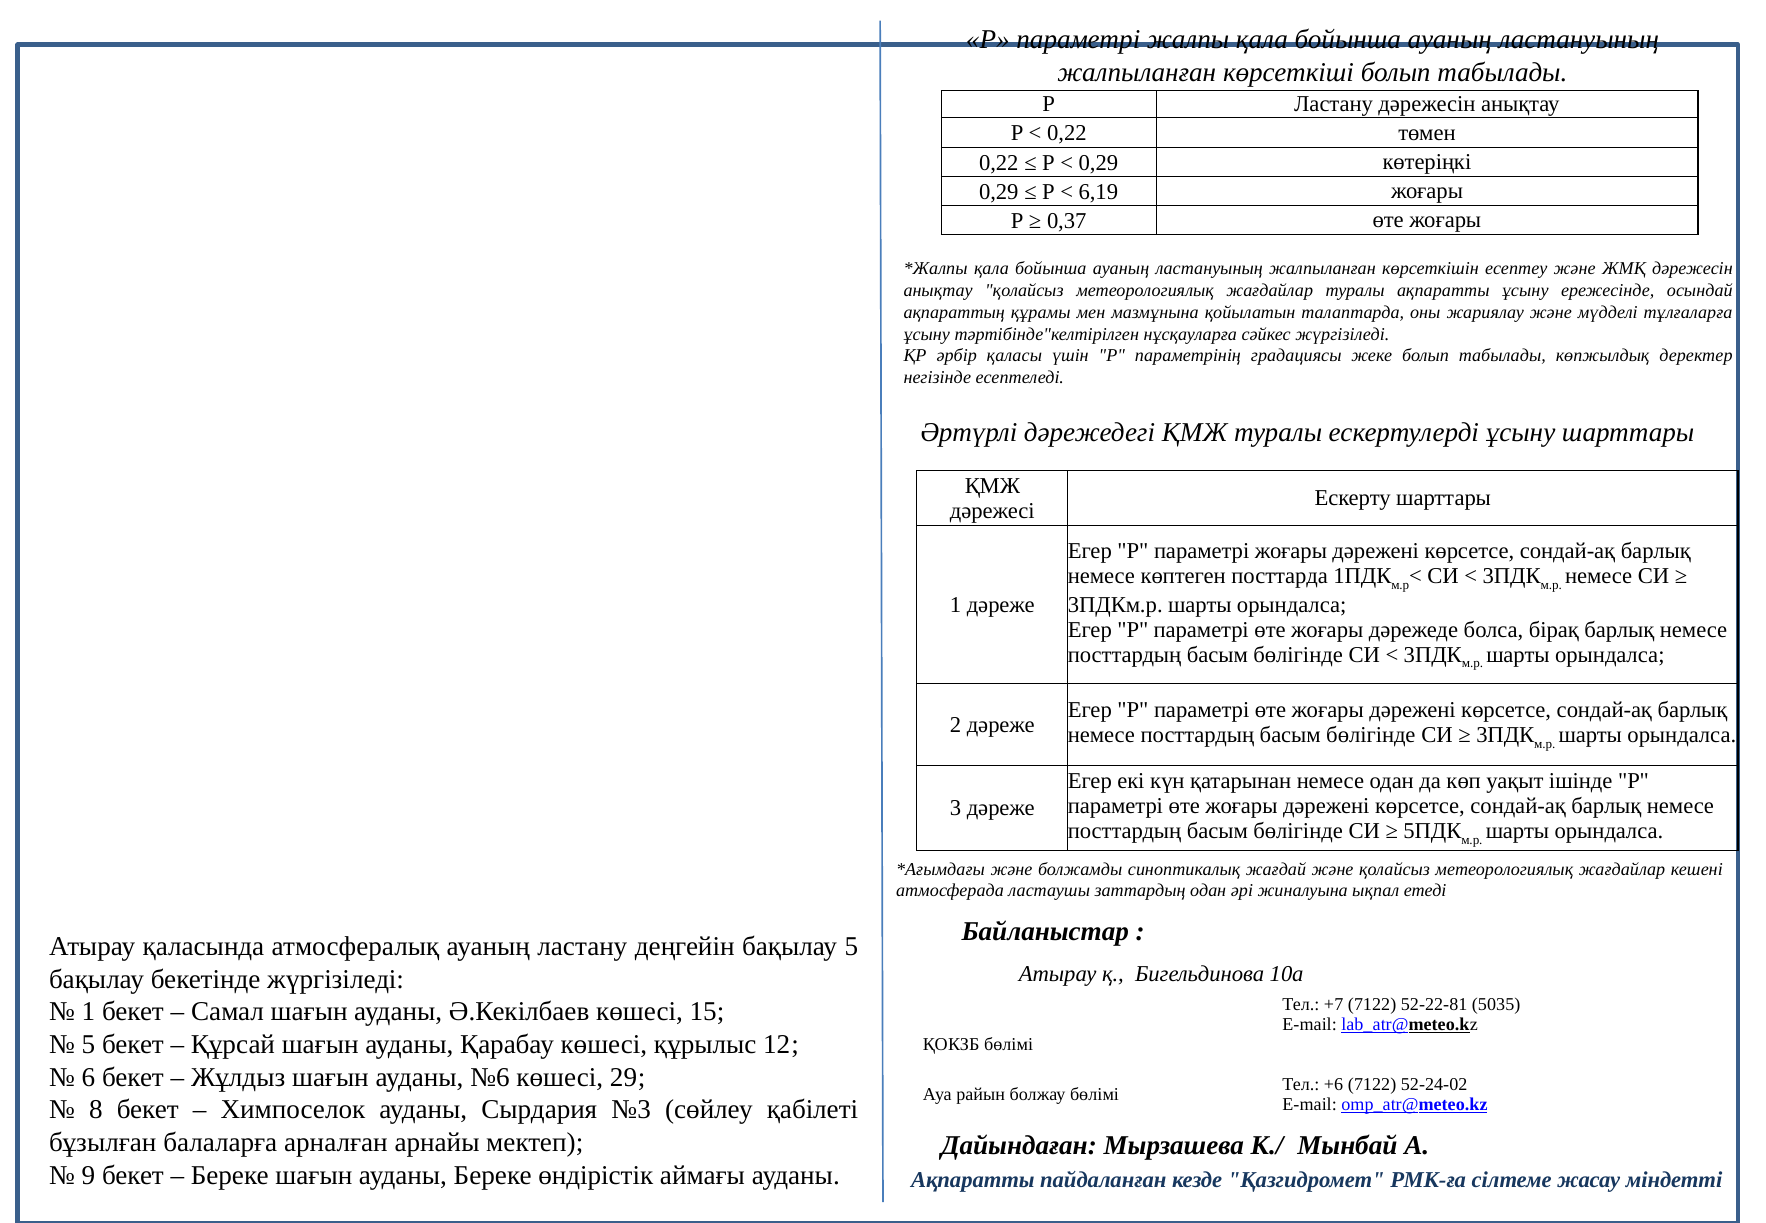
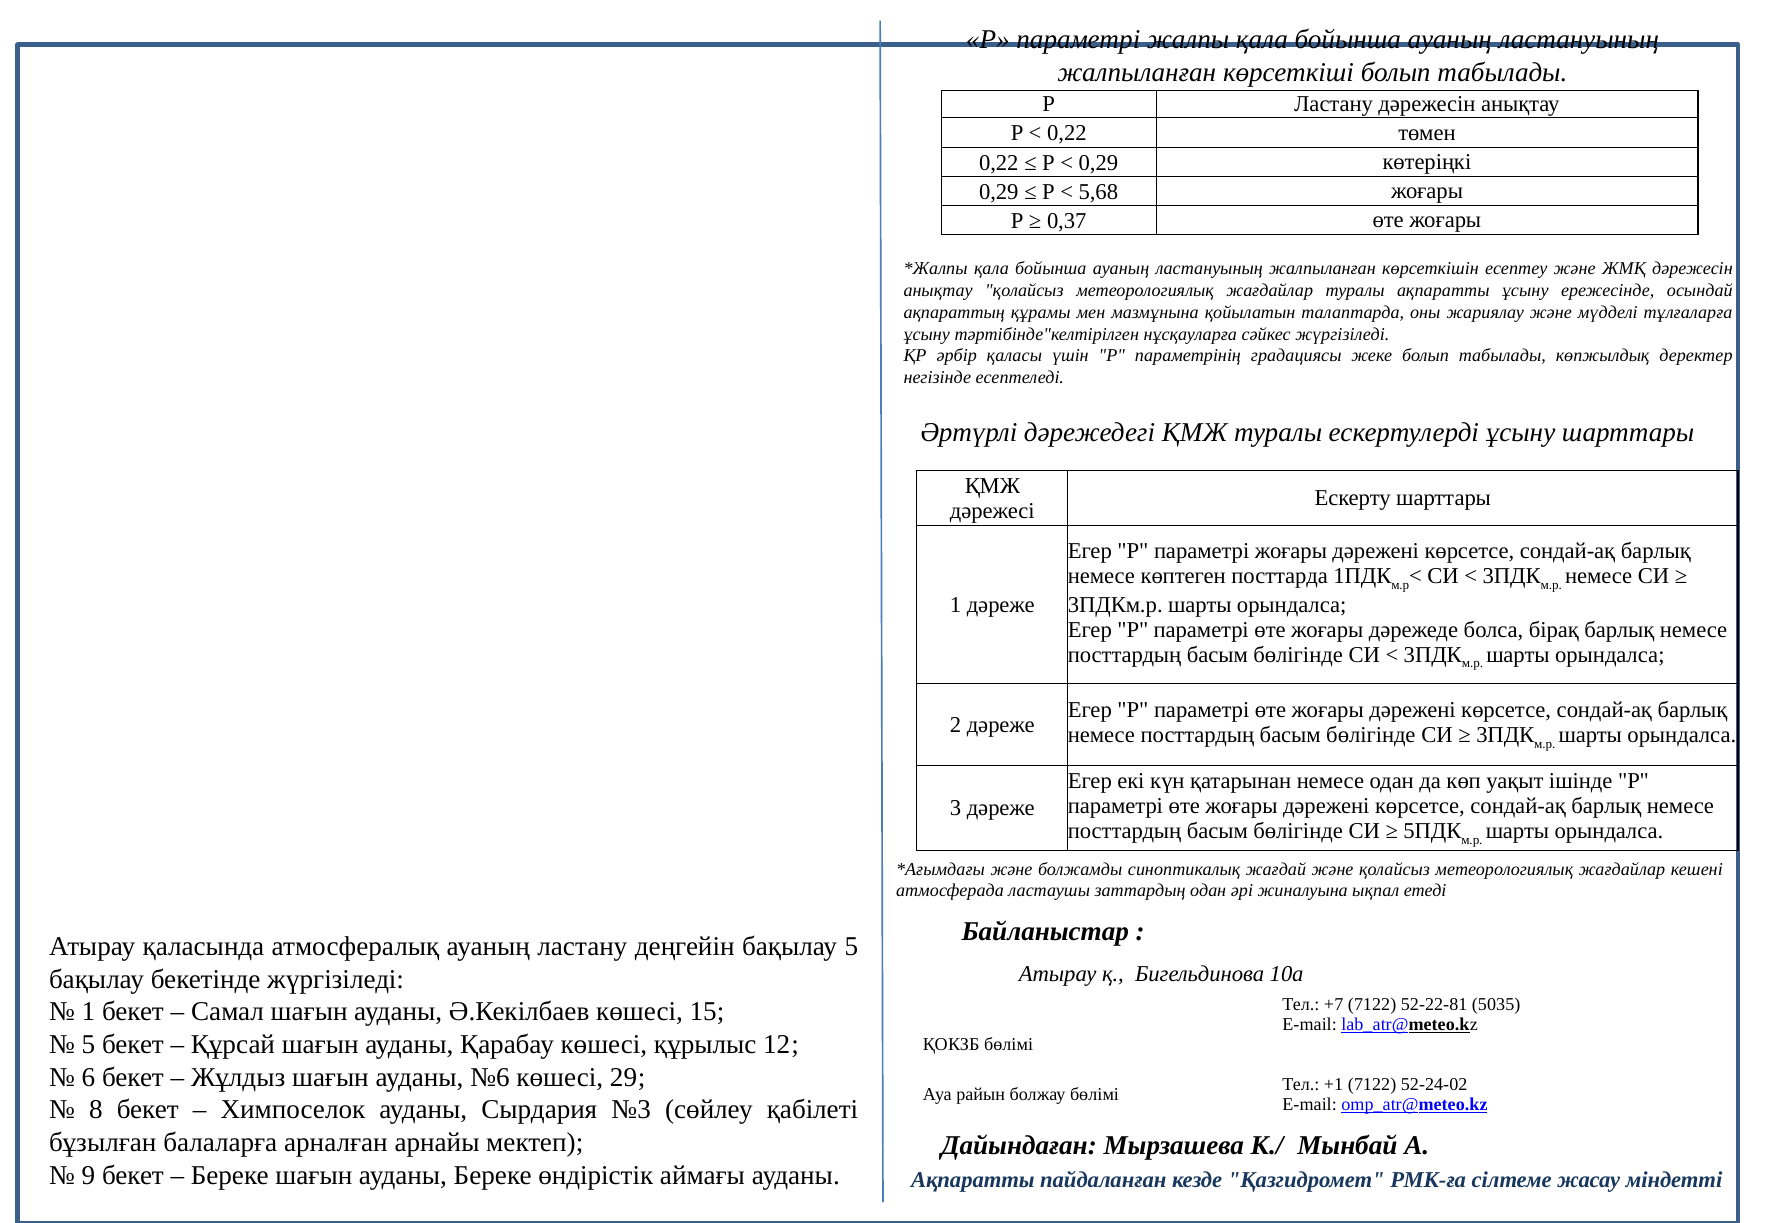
6,19: 6,19 -> 5,68 (1098, 192)
+6: +6 -> +1 (1334, 1084)
